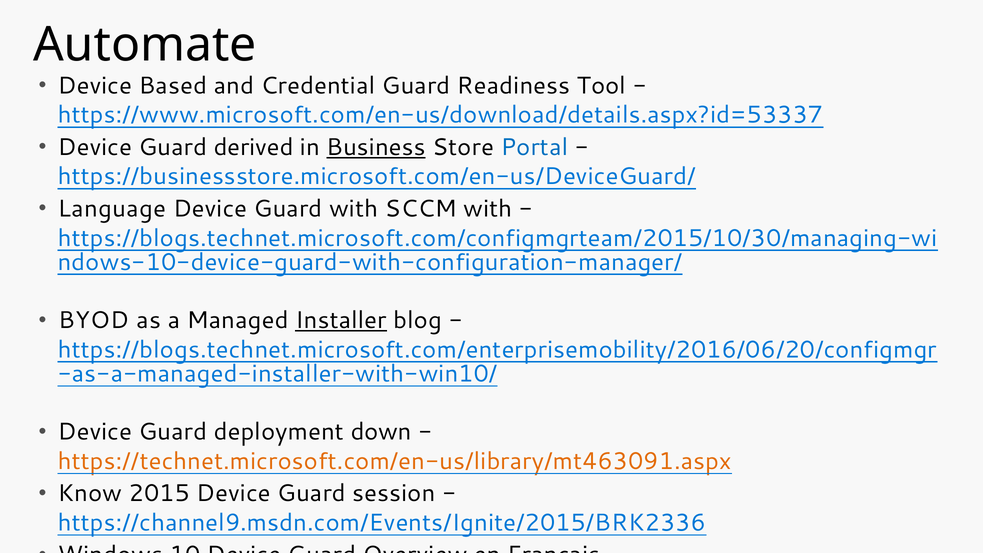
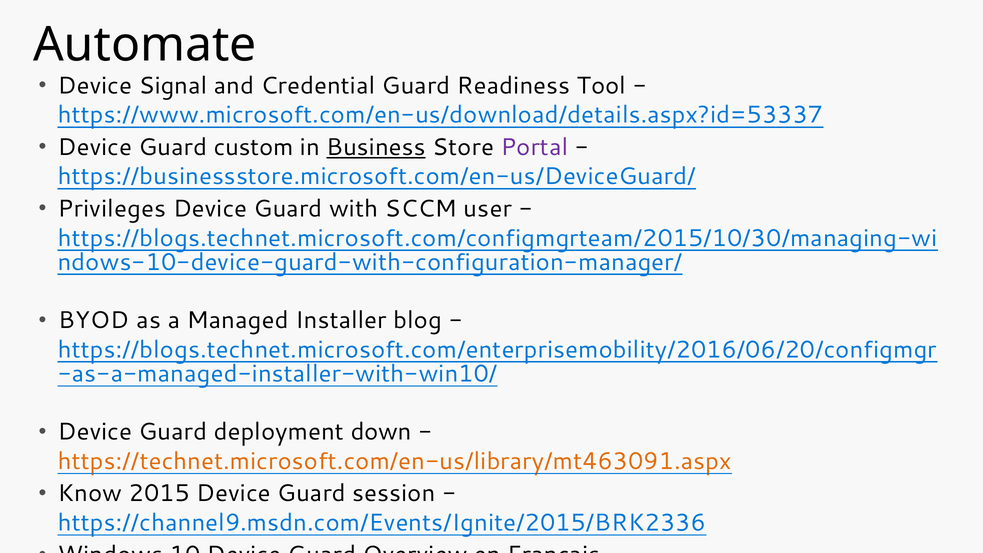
Based: Based -> Signal (173, 86)
derived: derived -> custom (254, 147)
Portal colour: blue -> purple (534, 147)
Language: Language -> Privileges (112, 209)
SCCM with: with -> user (488, 209)
Installer underline: present -> none (341, 320)
